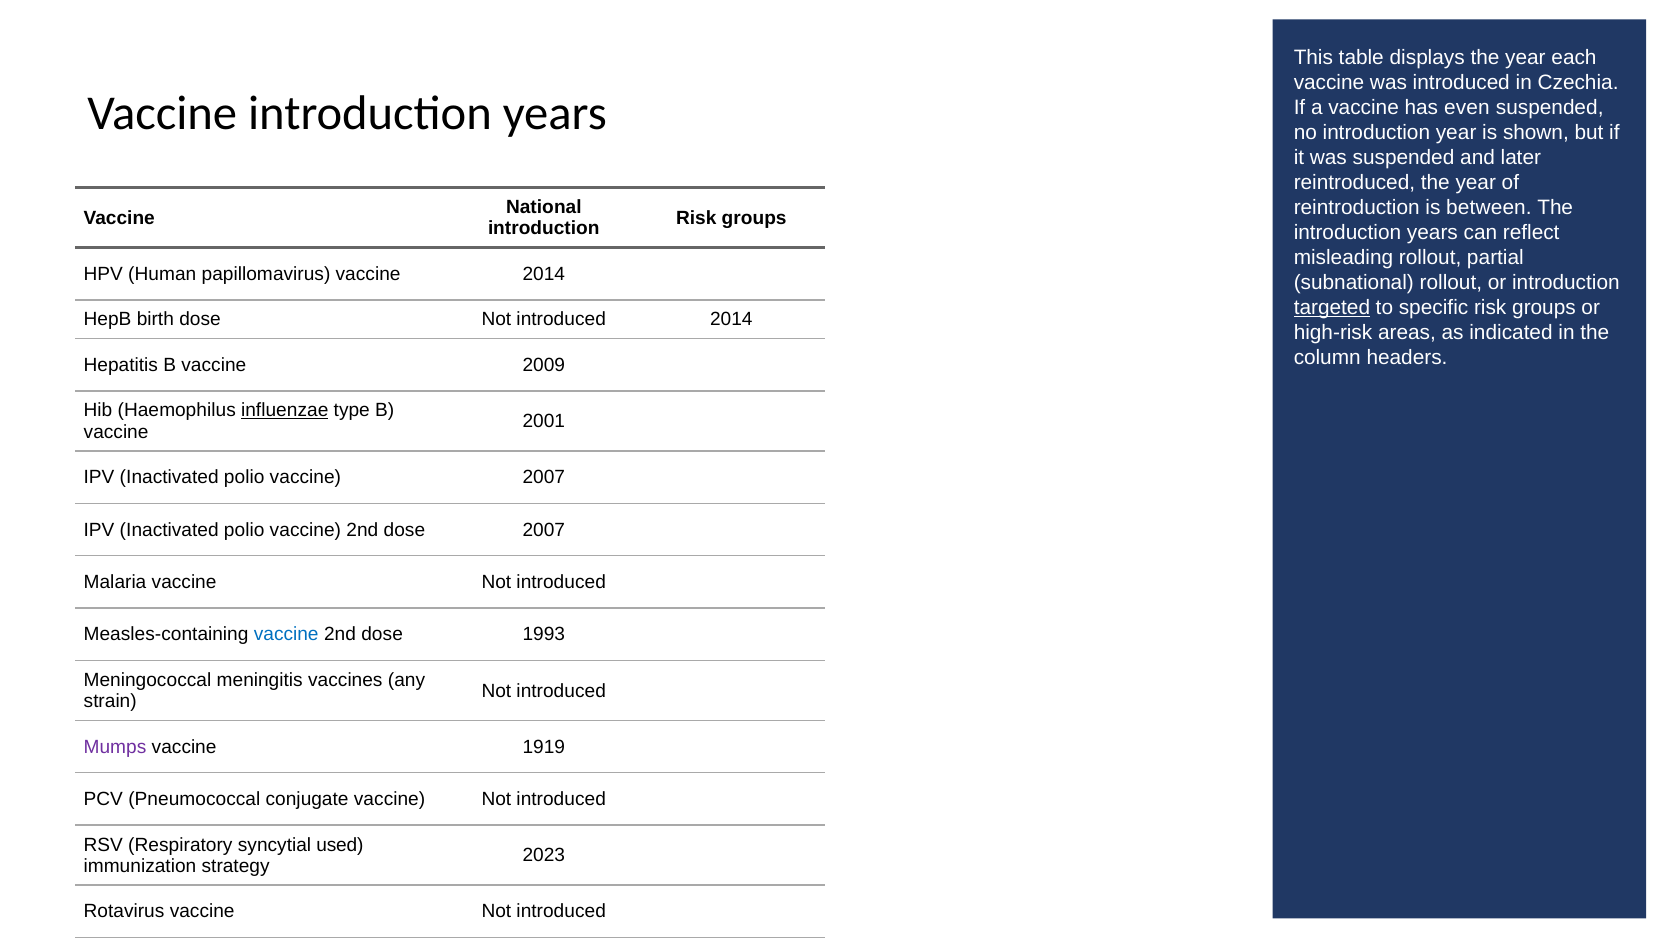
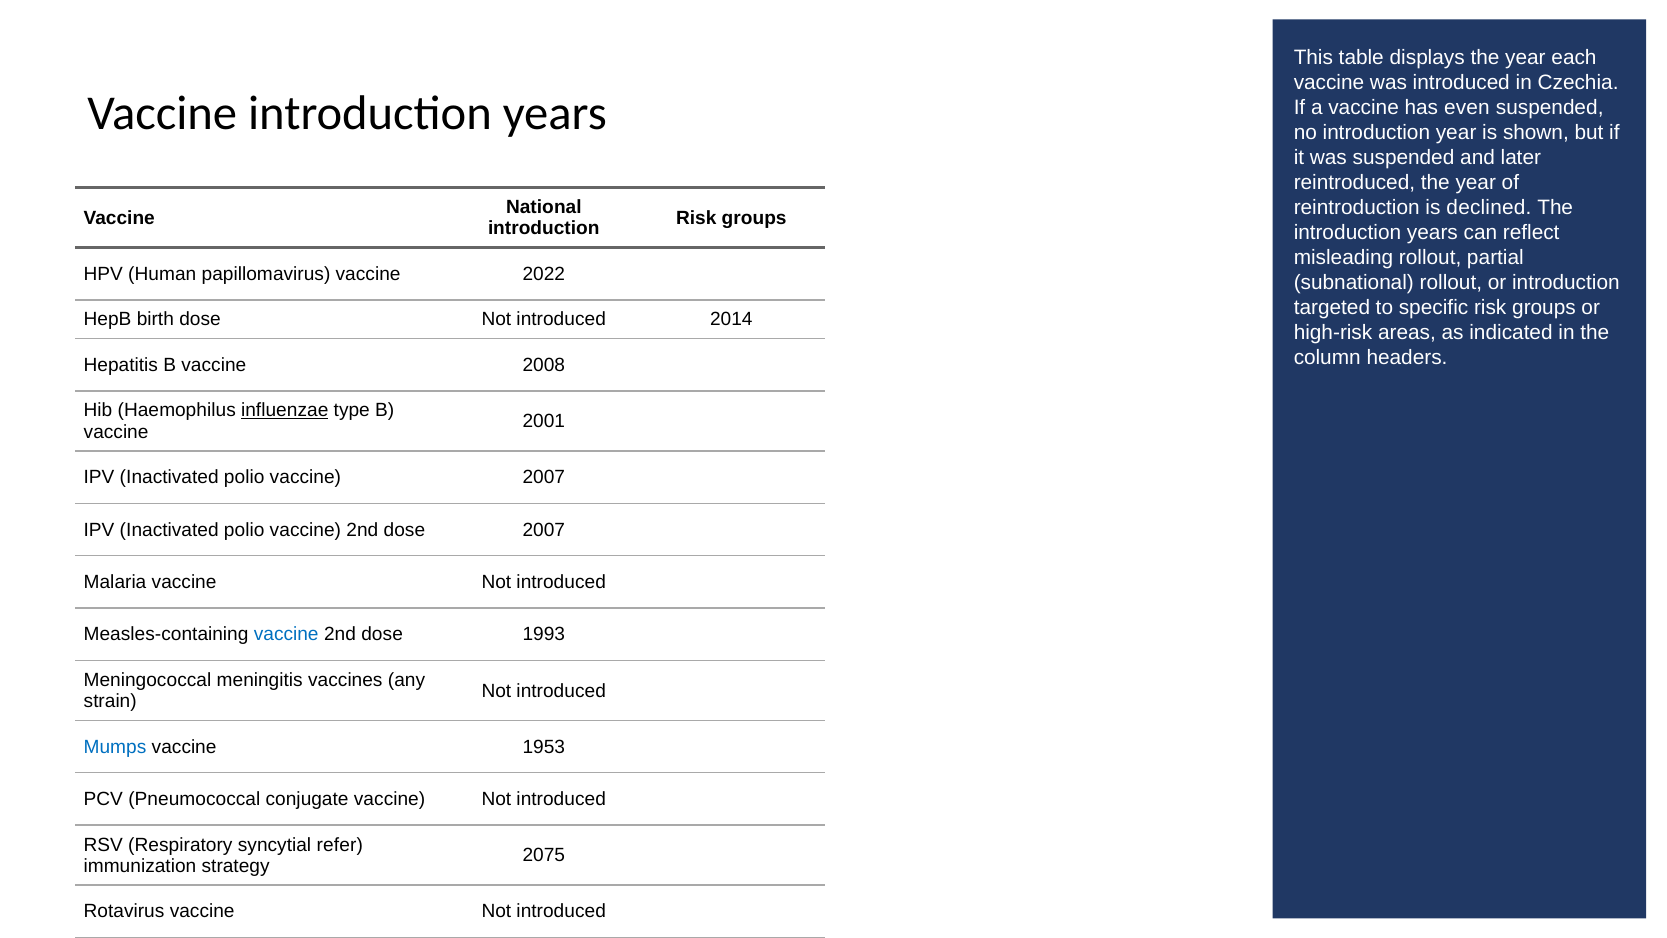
between: between -> declined (1489, 208)
vaccine 2014: 2014 -> 2022 (544, 274)
targeted underline: present -> none (1332, 308)
2009: 2009 -> 2008 (544, 365)
Mumps colour: purple -> blue (115, 747)
1919: 1919 -> 1953 (544, 747)
used: used -> refer (340, 845)
2023: 2023 -> 2075 (544, 855)
